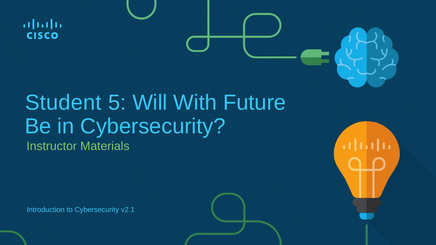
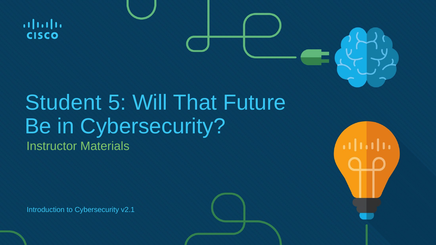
With: With -> That (195, 103)
